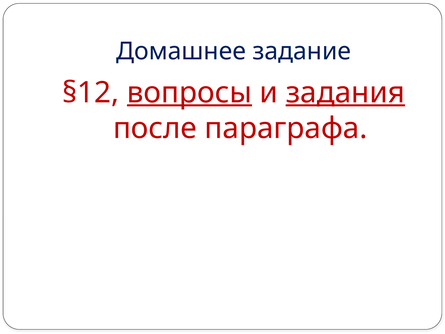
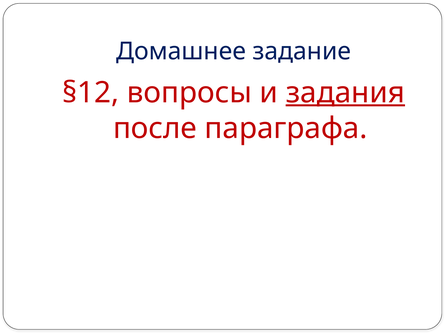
вопросы underline: present -> none (189, 93)
